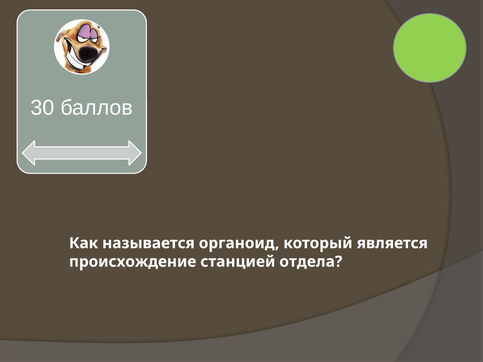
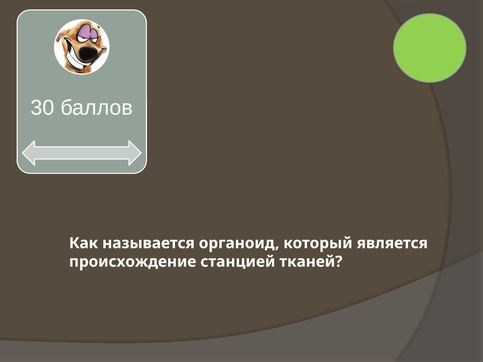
отдела: отдела -> тканей (311, 262)
